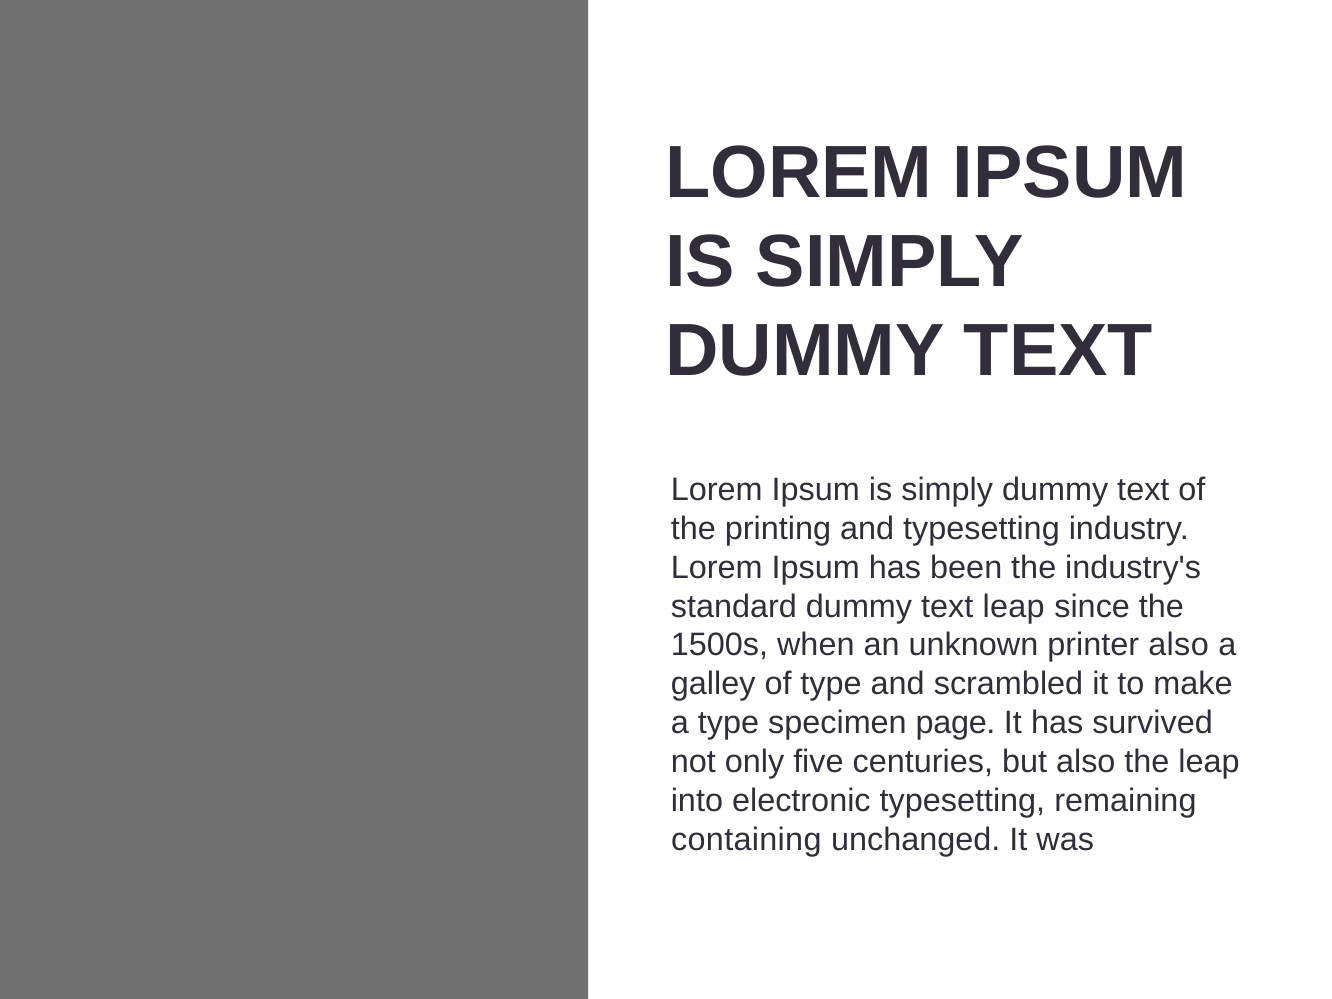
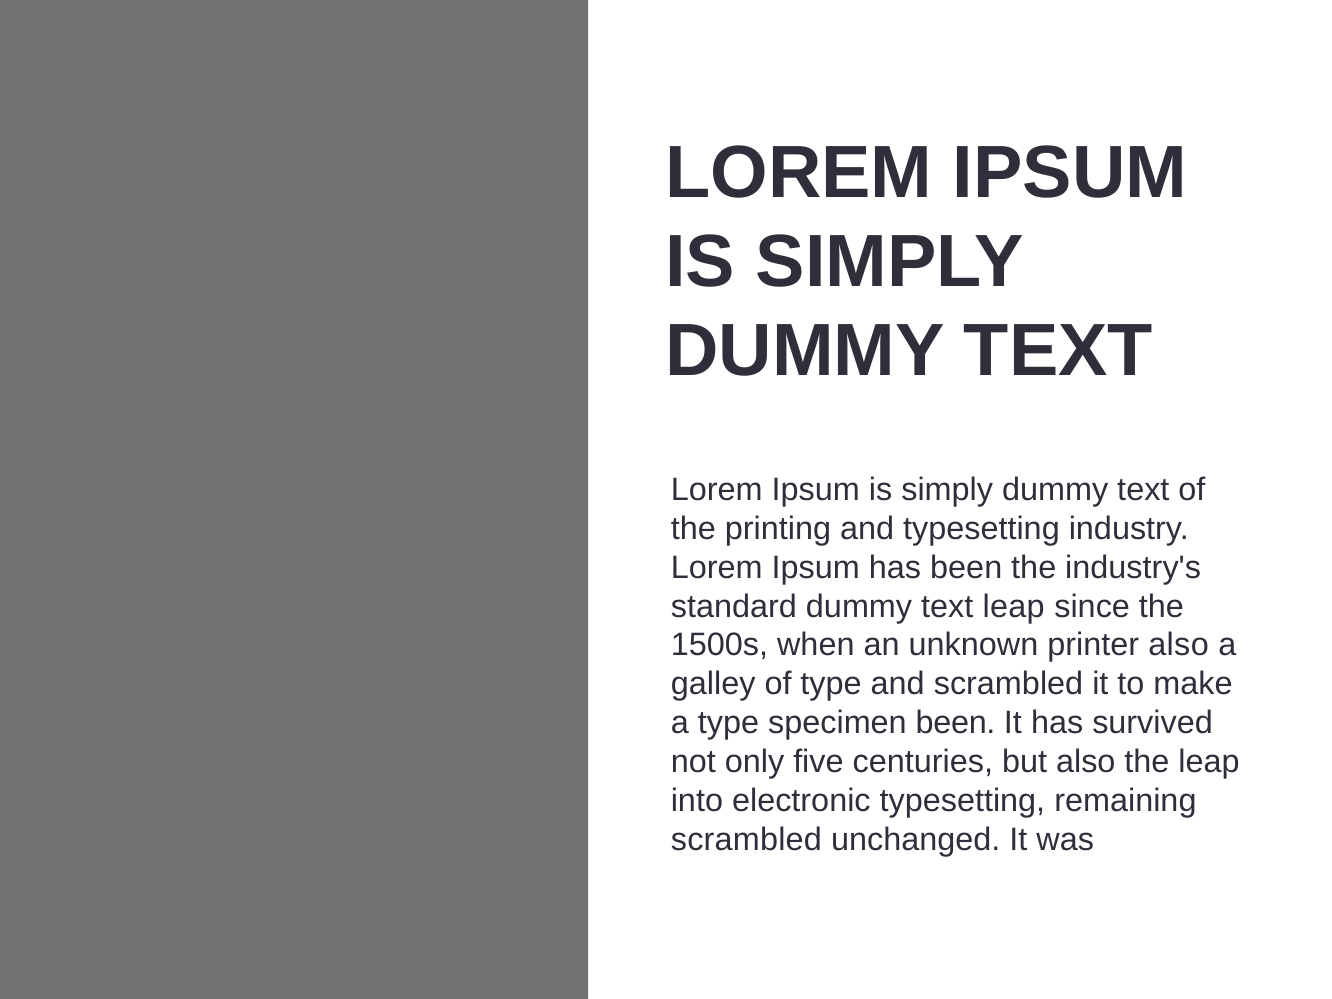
specimen page: page -> been (956, 723)
containing: containing -> scrambled (746, 840)
